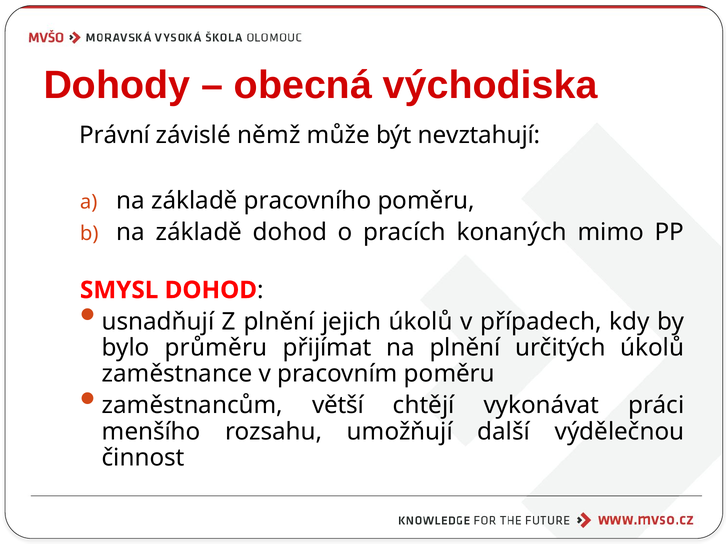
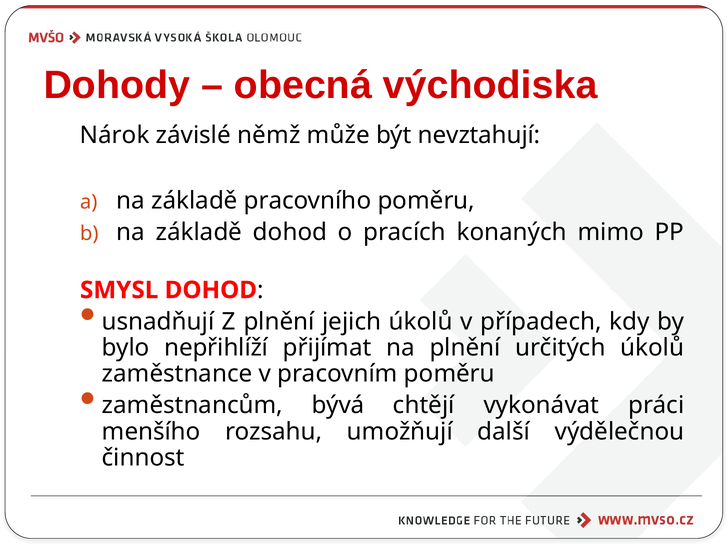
Právní: Právní -> Nárok (115, 135)
průměru: průměru -> nepřihlíží (216, 348)
větší: větší -> bývá (338, 405)
